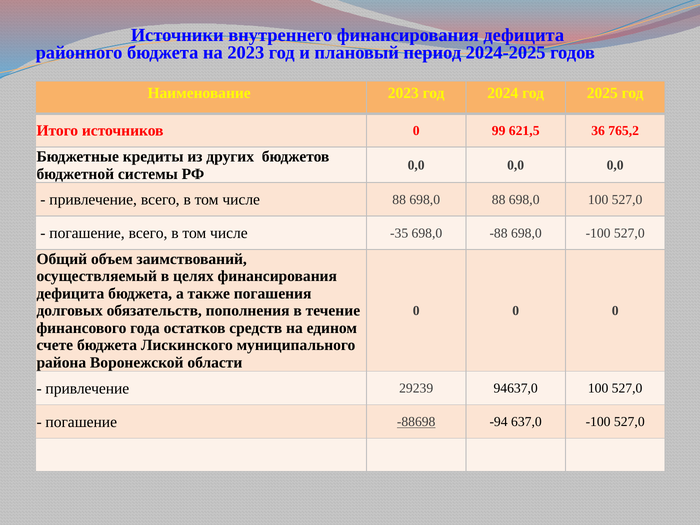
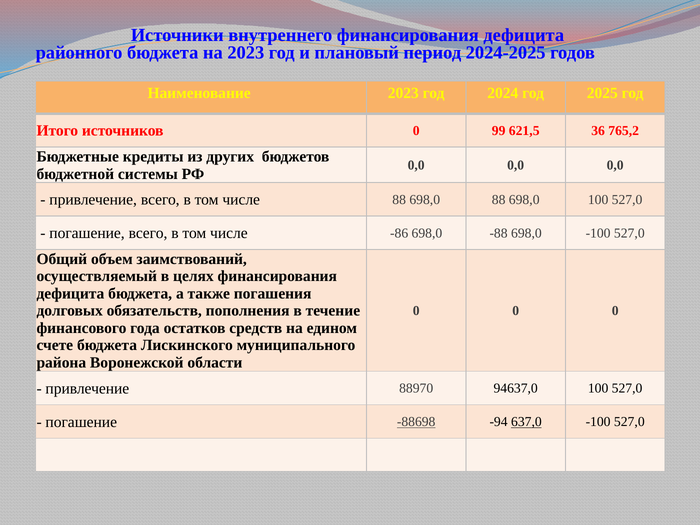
-35: -35 -> -86 (399, 233)
29239: 29239 -> 88970 (416, 388)
637,0 underline: none -> present (526, 422)
